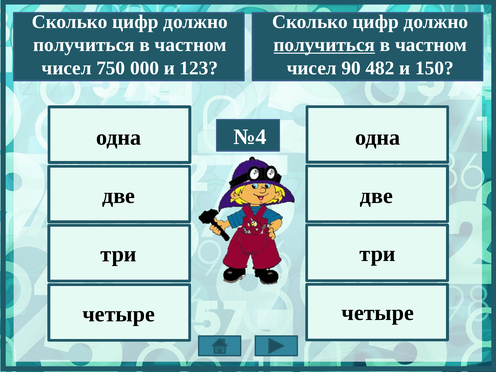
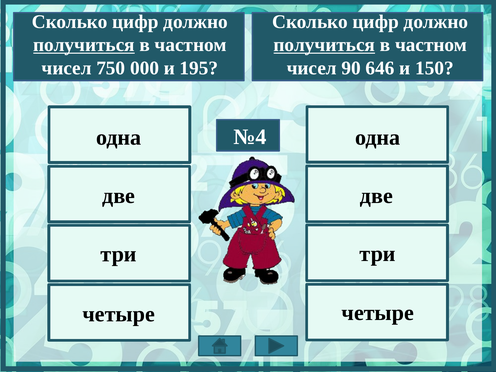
получиться underline: none -> present (84, 45)
123: 123 -> 195 (199, 68)
482: 482 -> 646 (380, 68)
